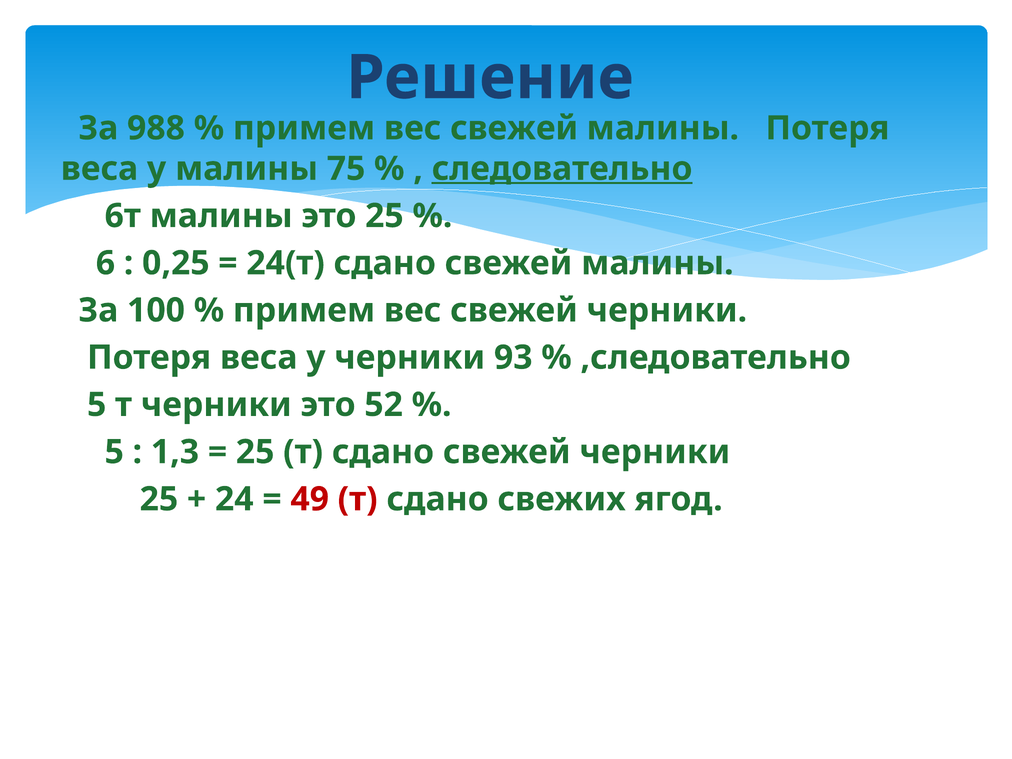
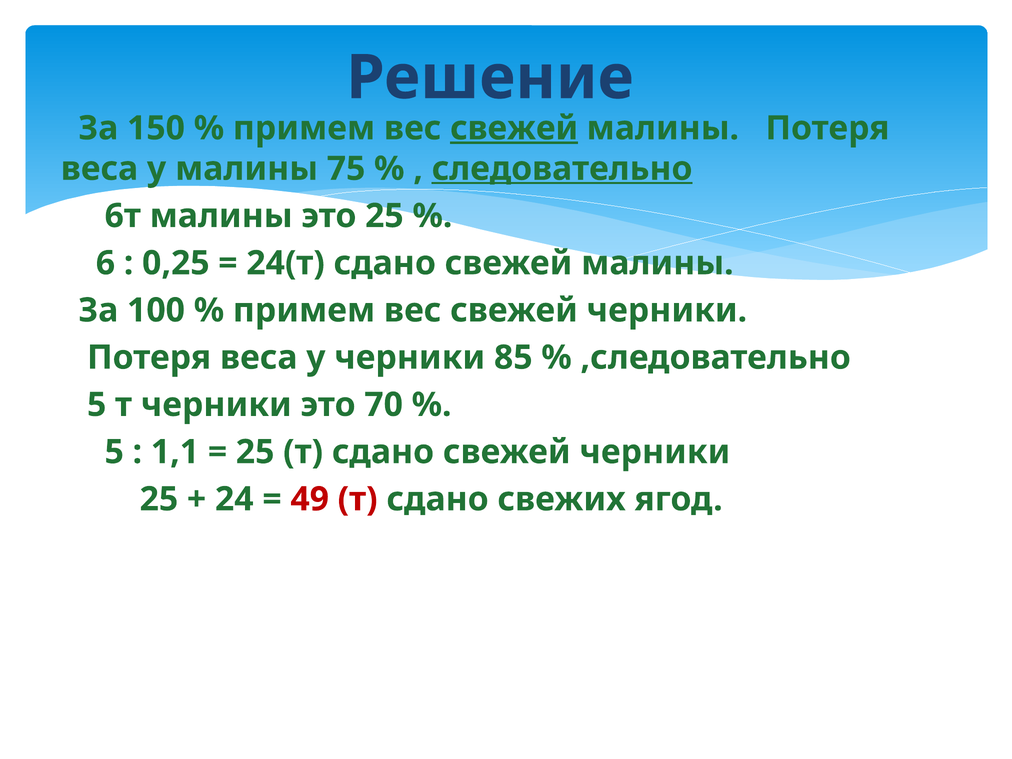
988: 988 -> 150 (156, 128)
свежей underline: none -> present (514, 128)
93: 93 -> 85 (513, 358)
52: 52 -> 70 (384, 405)
1,3: 1,3 -> 1,1 (175, 452)
